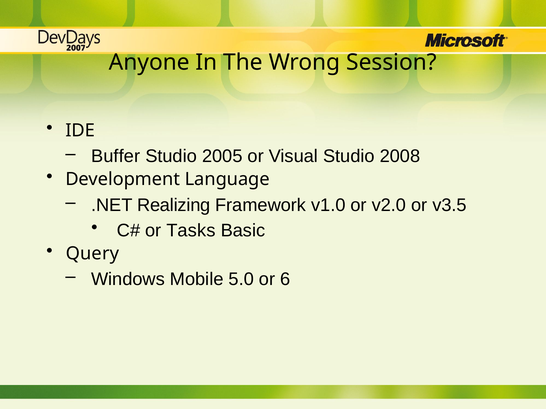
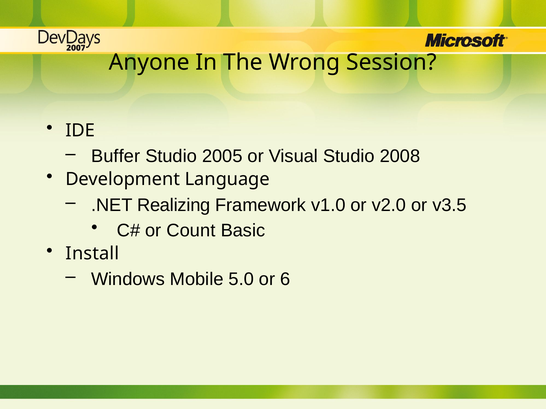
Tasks: Tasks -> Count (191, 231)
Query: Query -> Install (92, 254)
